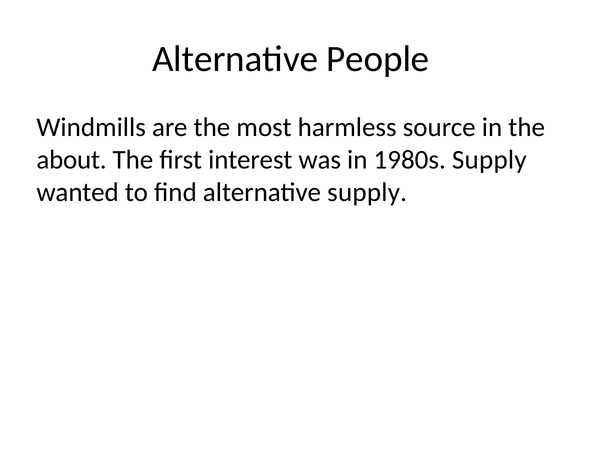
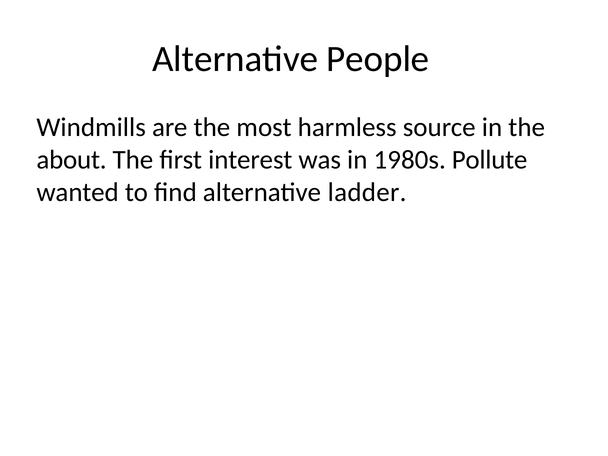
1980s Supply: Supply -> Pollute (490, 160)
alternative supply: supply -> ladder (367, 192)
